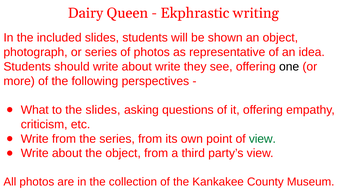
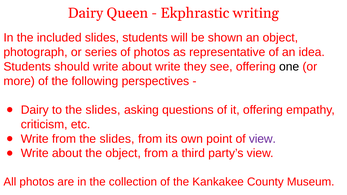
What: What -> Dairy (35, 110)
from the series: series -> slides (117, 139)
view colour: green -> purple (262, 139)
